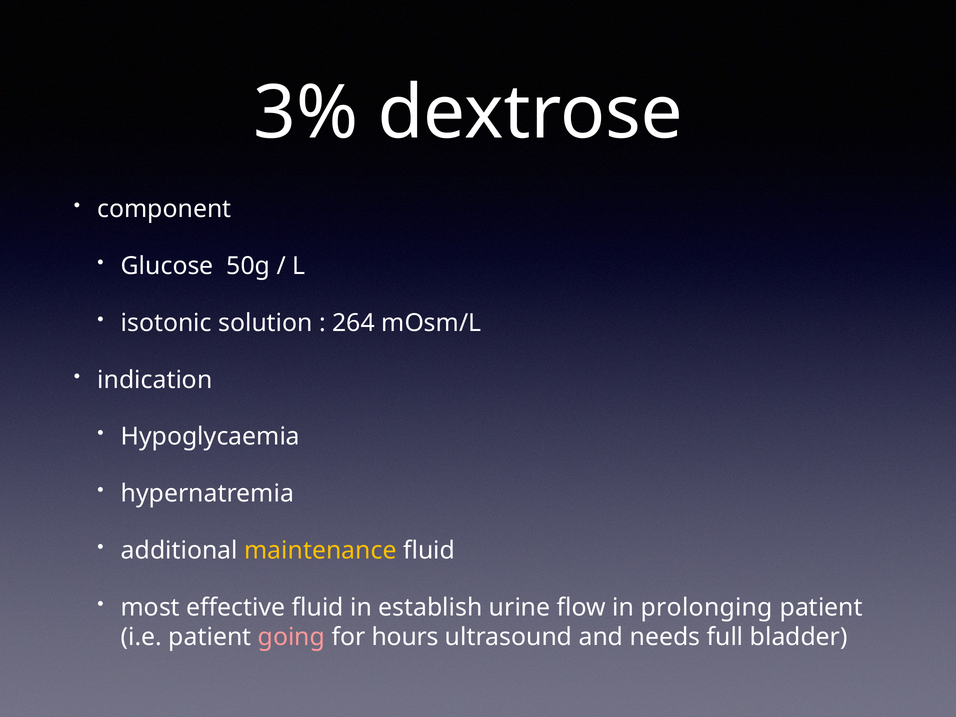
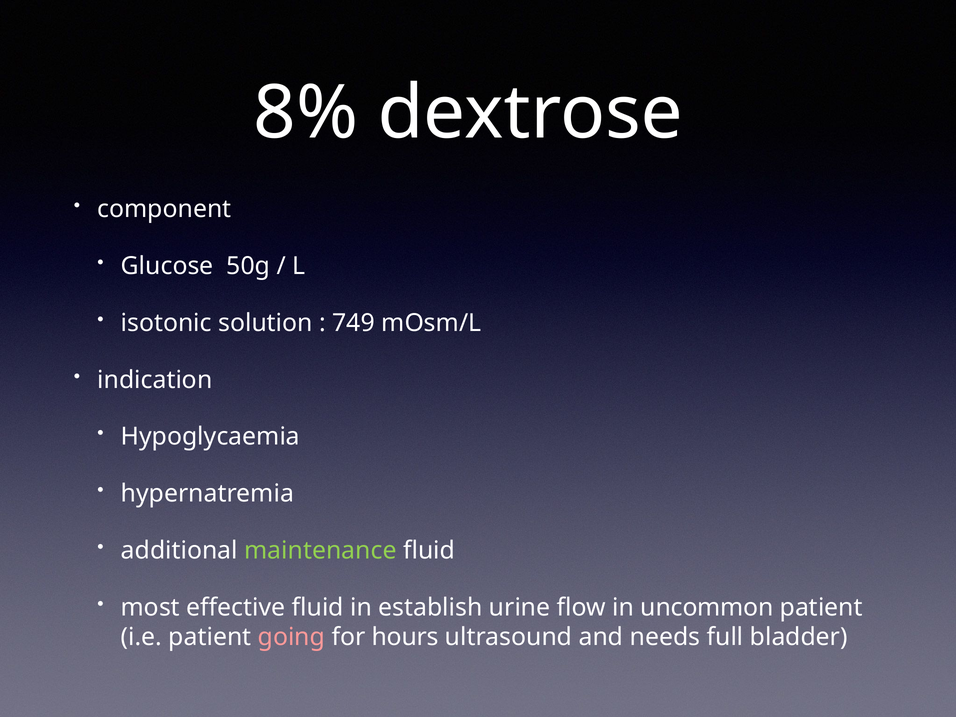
3%: 3% -> 8% (306, 113)
264: 264 -> 749 (354, 323)
maintenance colour: yellow -> light green (320, 551)
prolonging: prolonging -> uncommon (707, 607)
